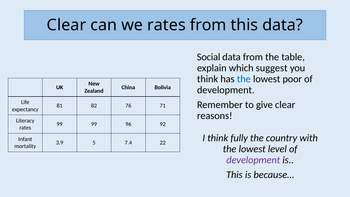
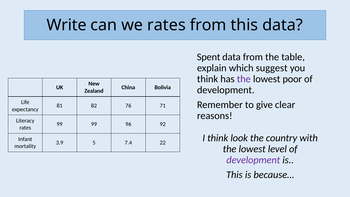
Clear: Clear -> Write (67, 25)
Social: Social -> Spent (209, 57)
the colour: blue -> purple (244, 79)
fully: fully -> look (239, 138)
